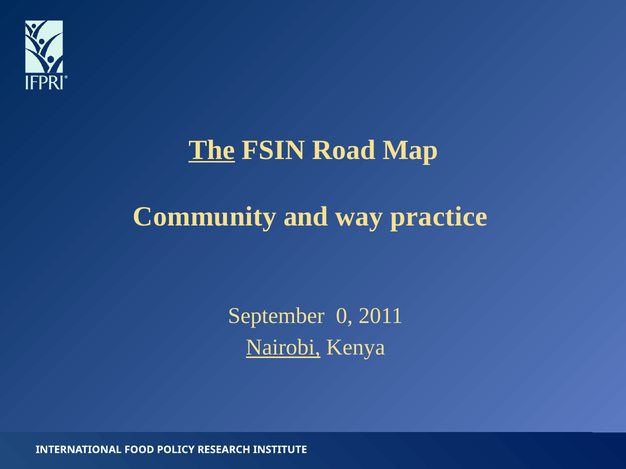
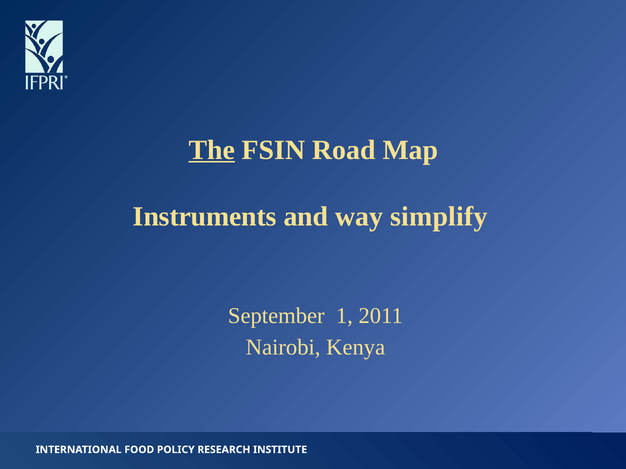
Community: Community -> Instruments (205, 217)
practice: practice -> simplify (439, 217)
0: 0 -> 1 (344, 316)
Nairobi underline: present -> none (283, 348)
